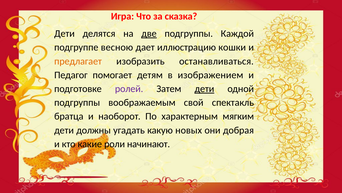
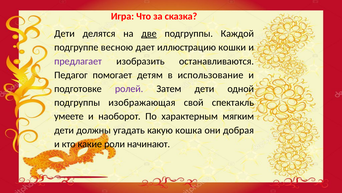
предлагает colour: orange -> purple (78, 61)
останавливаться: останавливаться -> останавливаются (216, 61)
изображением: изображением -> использование (210, 75)
дети underline: present -> none (204, 89)
воображаемым: воображаемым -> изображающая (142, 102)
братца: братца -> умеете (69, 116)
новых: новых -> кошка (189, 130)
